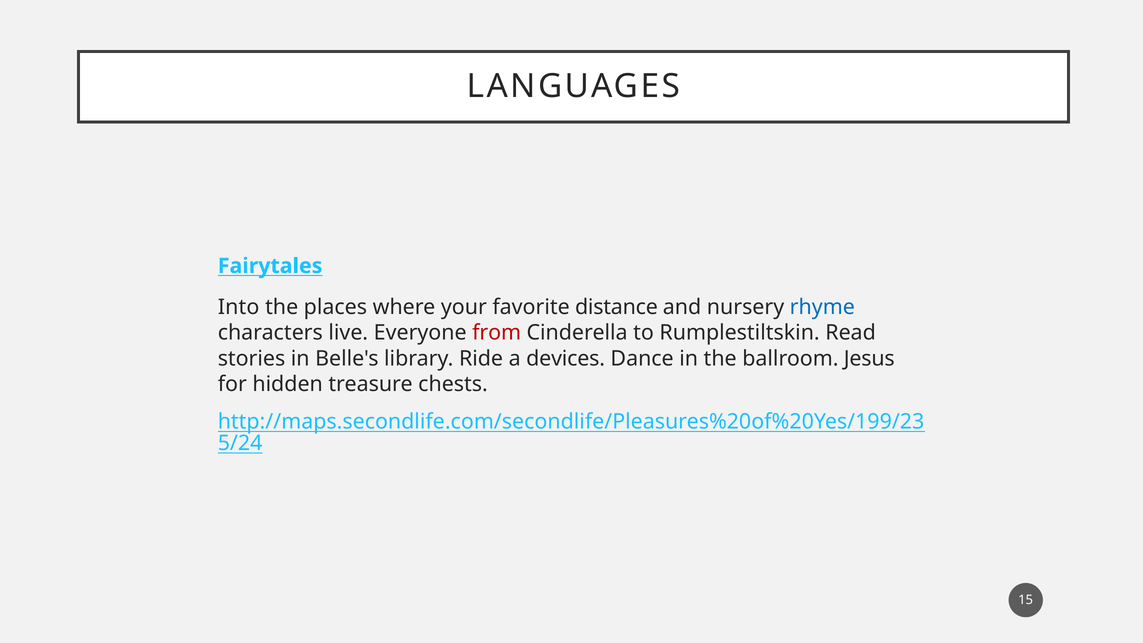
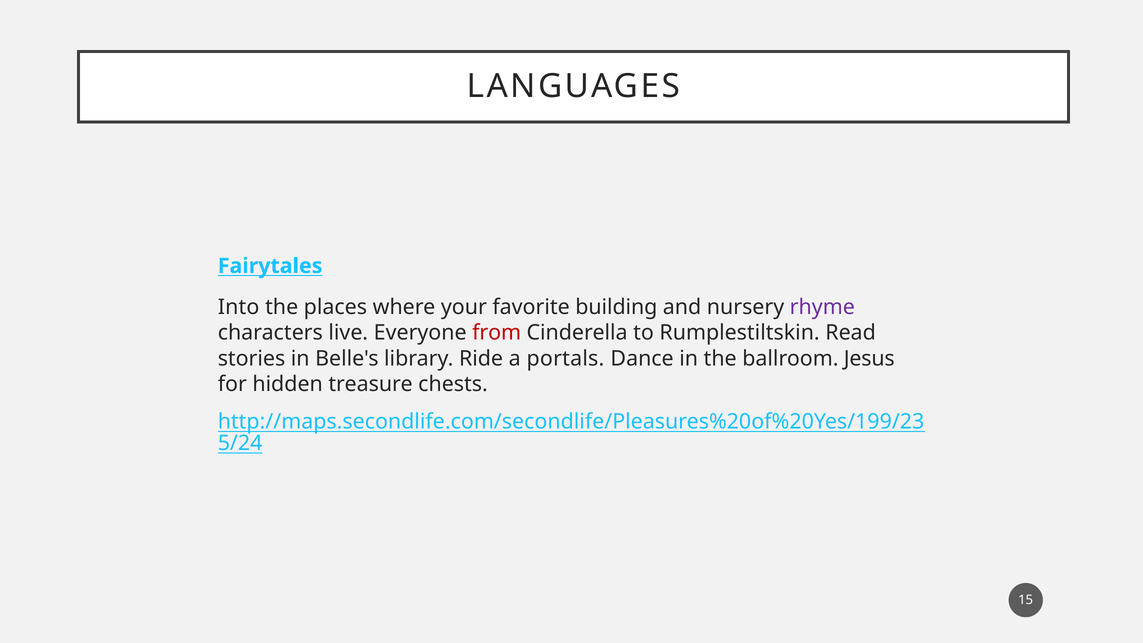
distance: distance -> building (616, 307)
rhyme colour: blue -> purple (822, 307)
devices: devices -> portals (565, 358)
